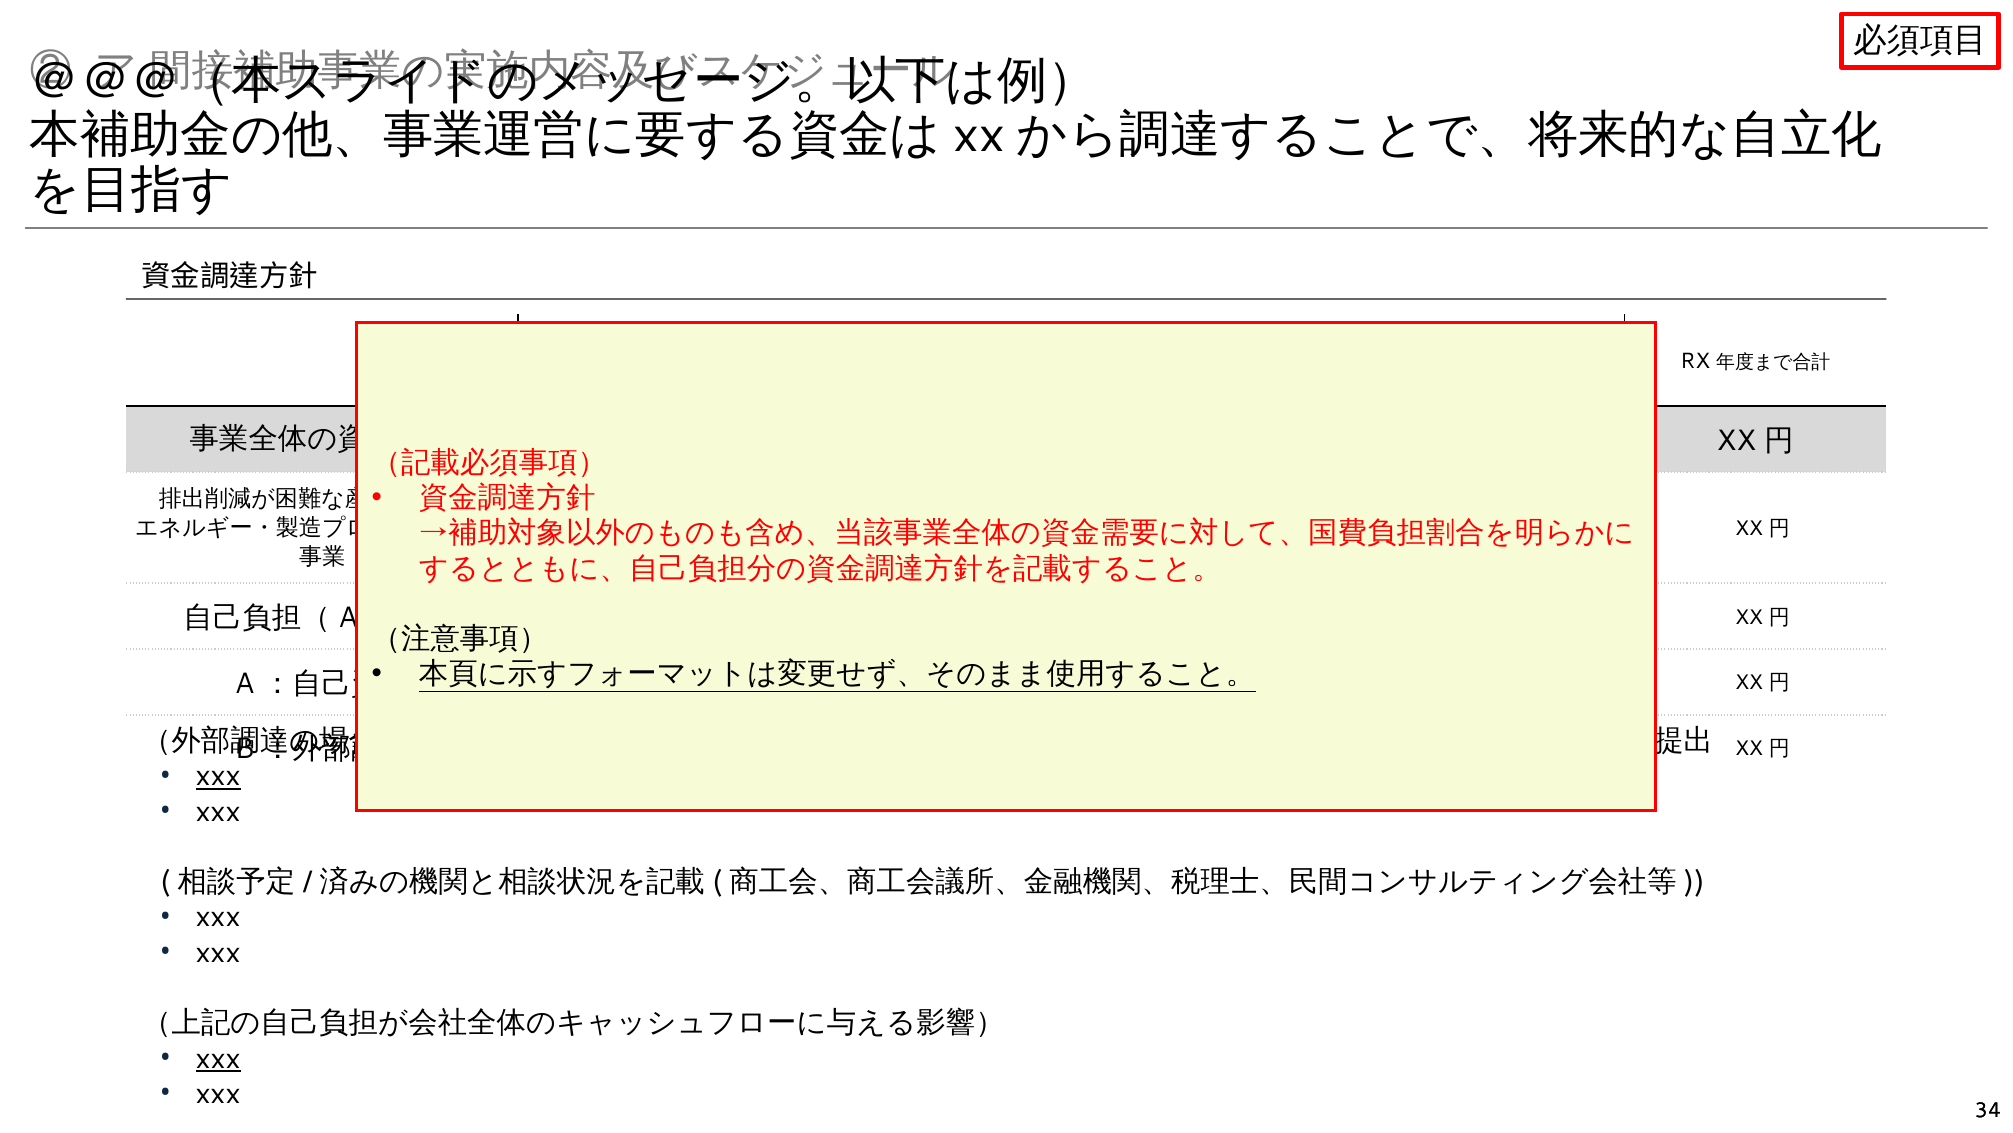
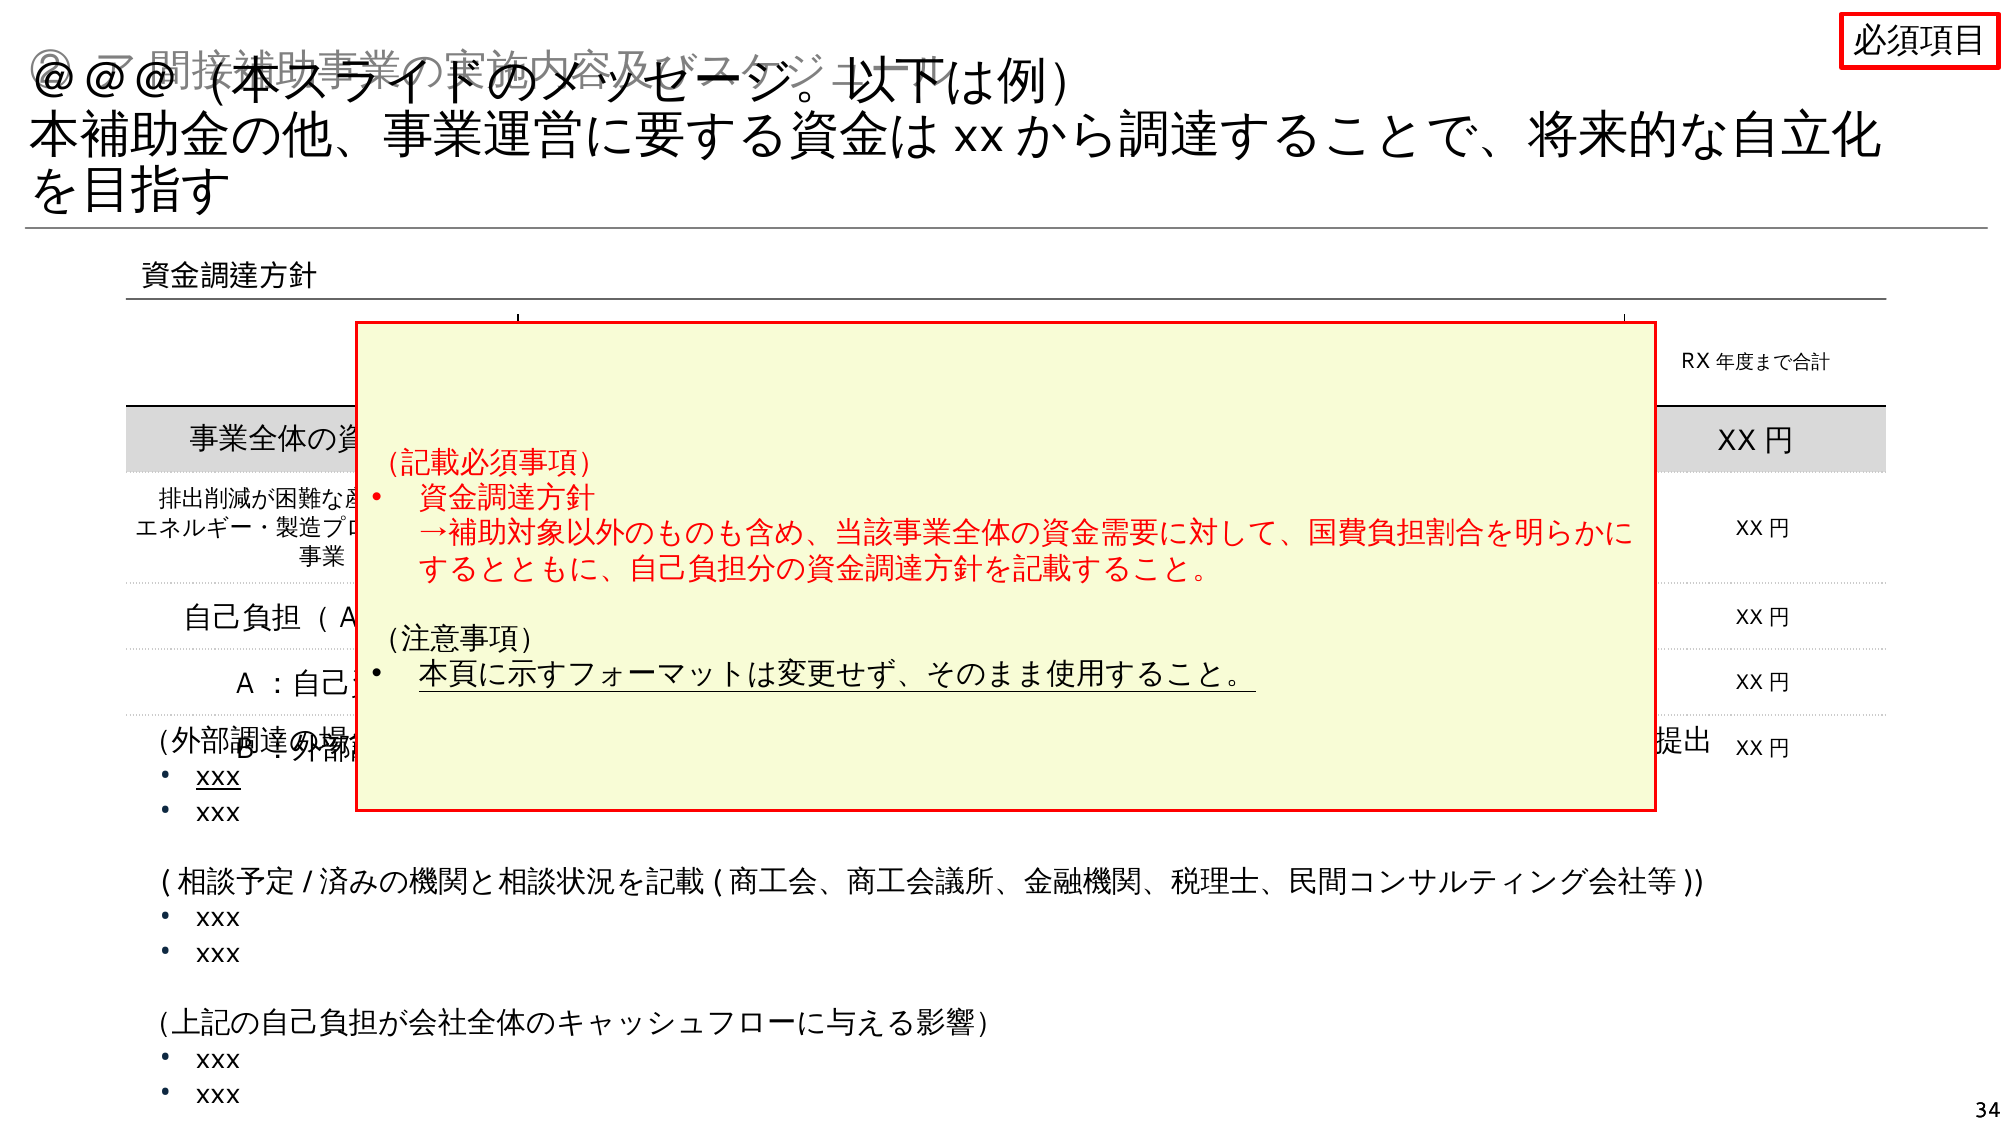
xxx underline: present -> none (218, 1058)
